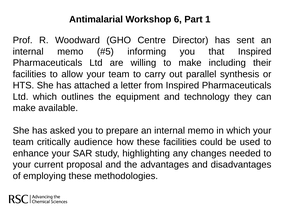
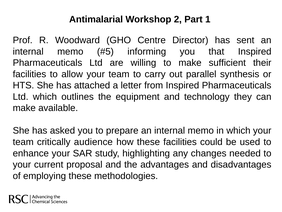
6: 6 -> 2 (178, 19)
including: including -> sufficient (227, 63)
